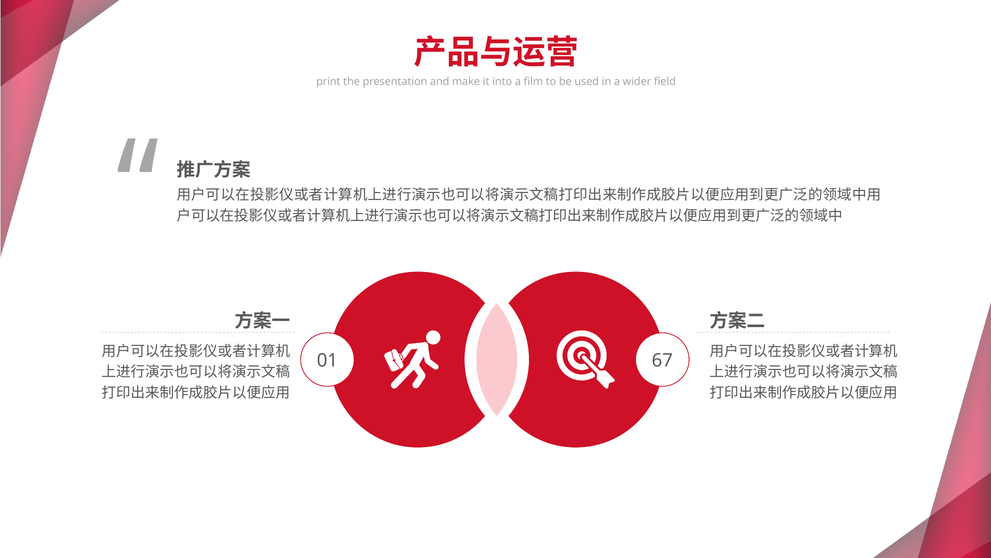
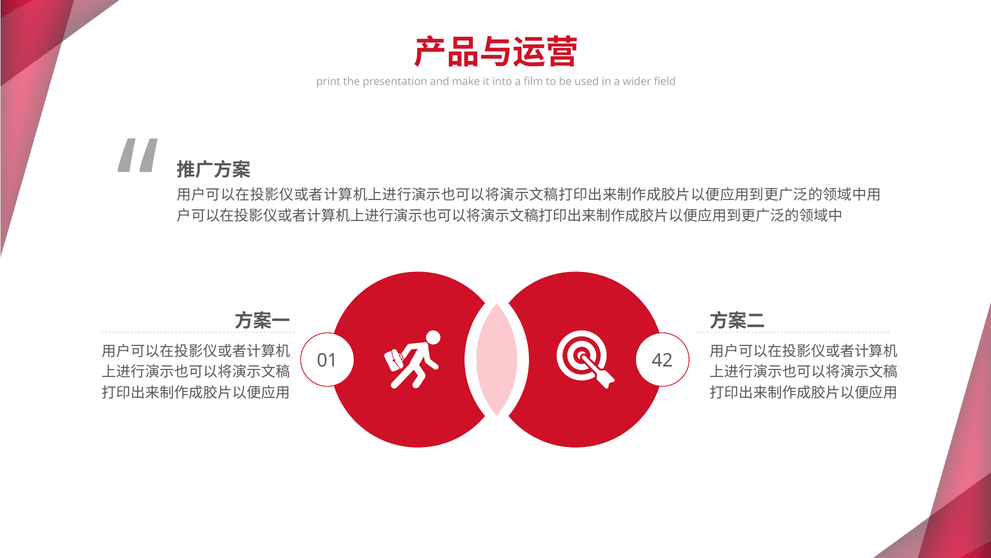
67: 67 -> 42 (662, 360)
